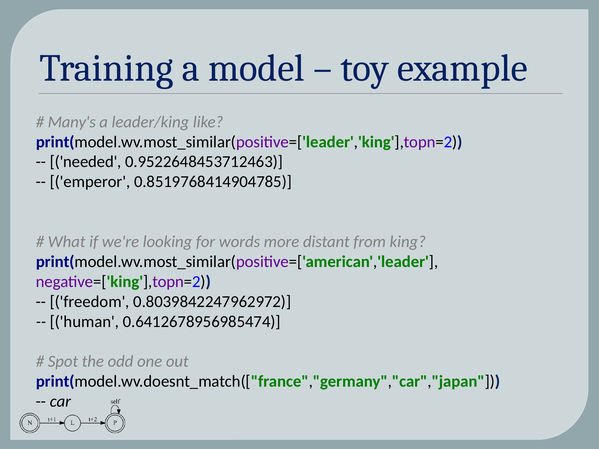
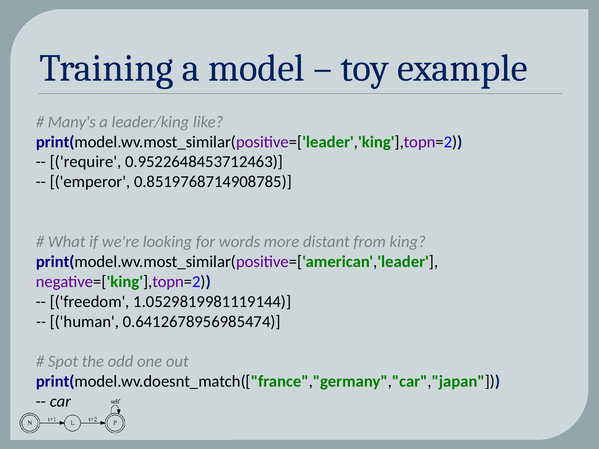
needed: needed -> require (86, 162)
0.8519768414904785: 0.8519768414904785 -> 0.8519768714908785 (213, 182)
0.8039842247962972: 0.8039842247962972 -> 1.0529819981119144 (212, 302)
